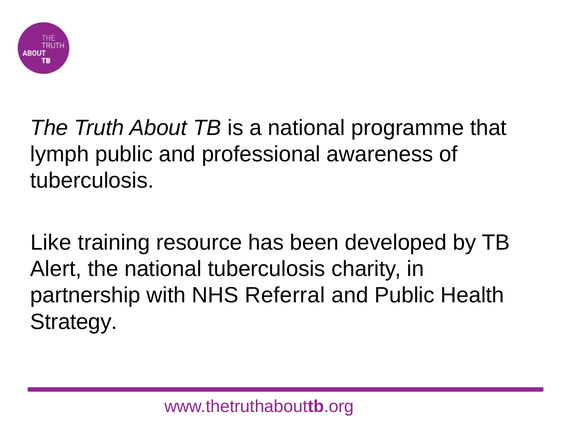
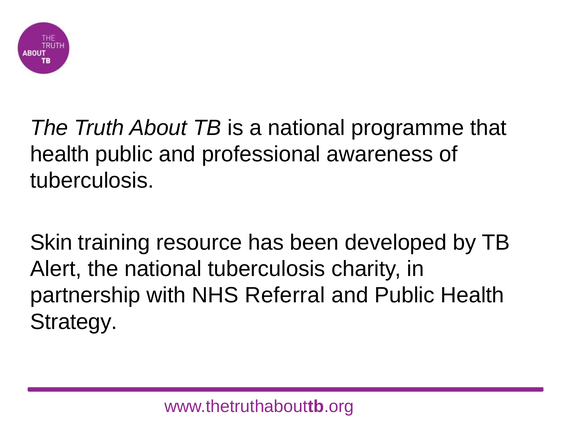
lymph: lymph -> health (60, 154)
Like: Like -> Skin (51, 242)
